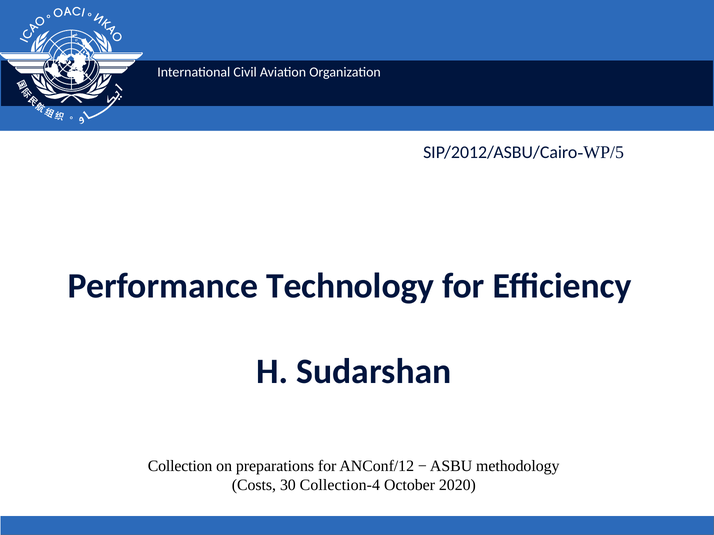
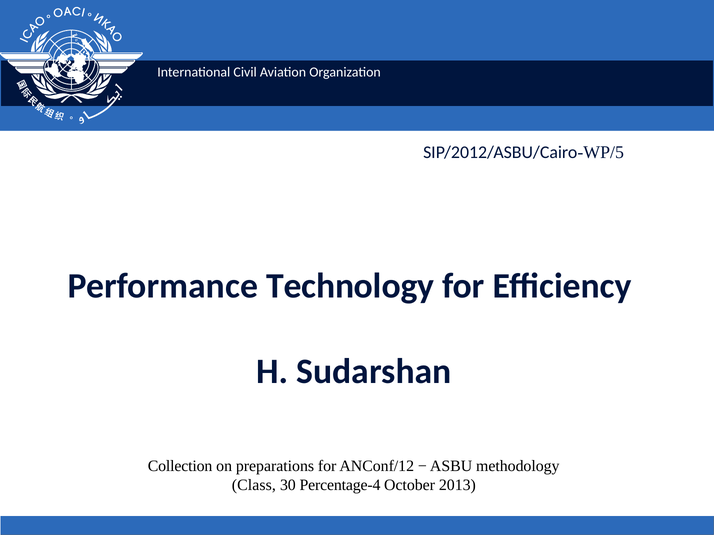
Costs: Costs -> Class (254, 485)
Collection-4: Collection-4 -> Percentage-4 (340, 485)
2020: 2020 -> 2013 (457, 485)
